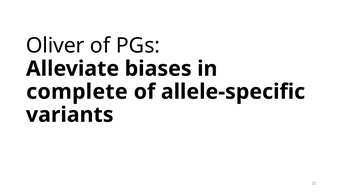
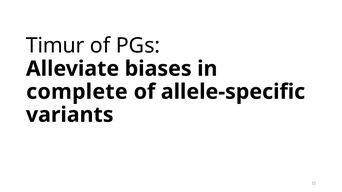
Oliver: Oliver -> Timur (55, 46)
